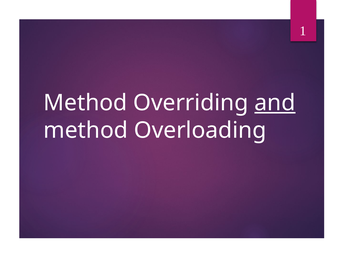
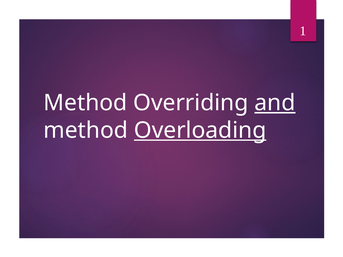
Overloading underline: none -> present (200, 130)
